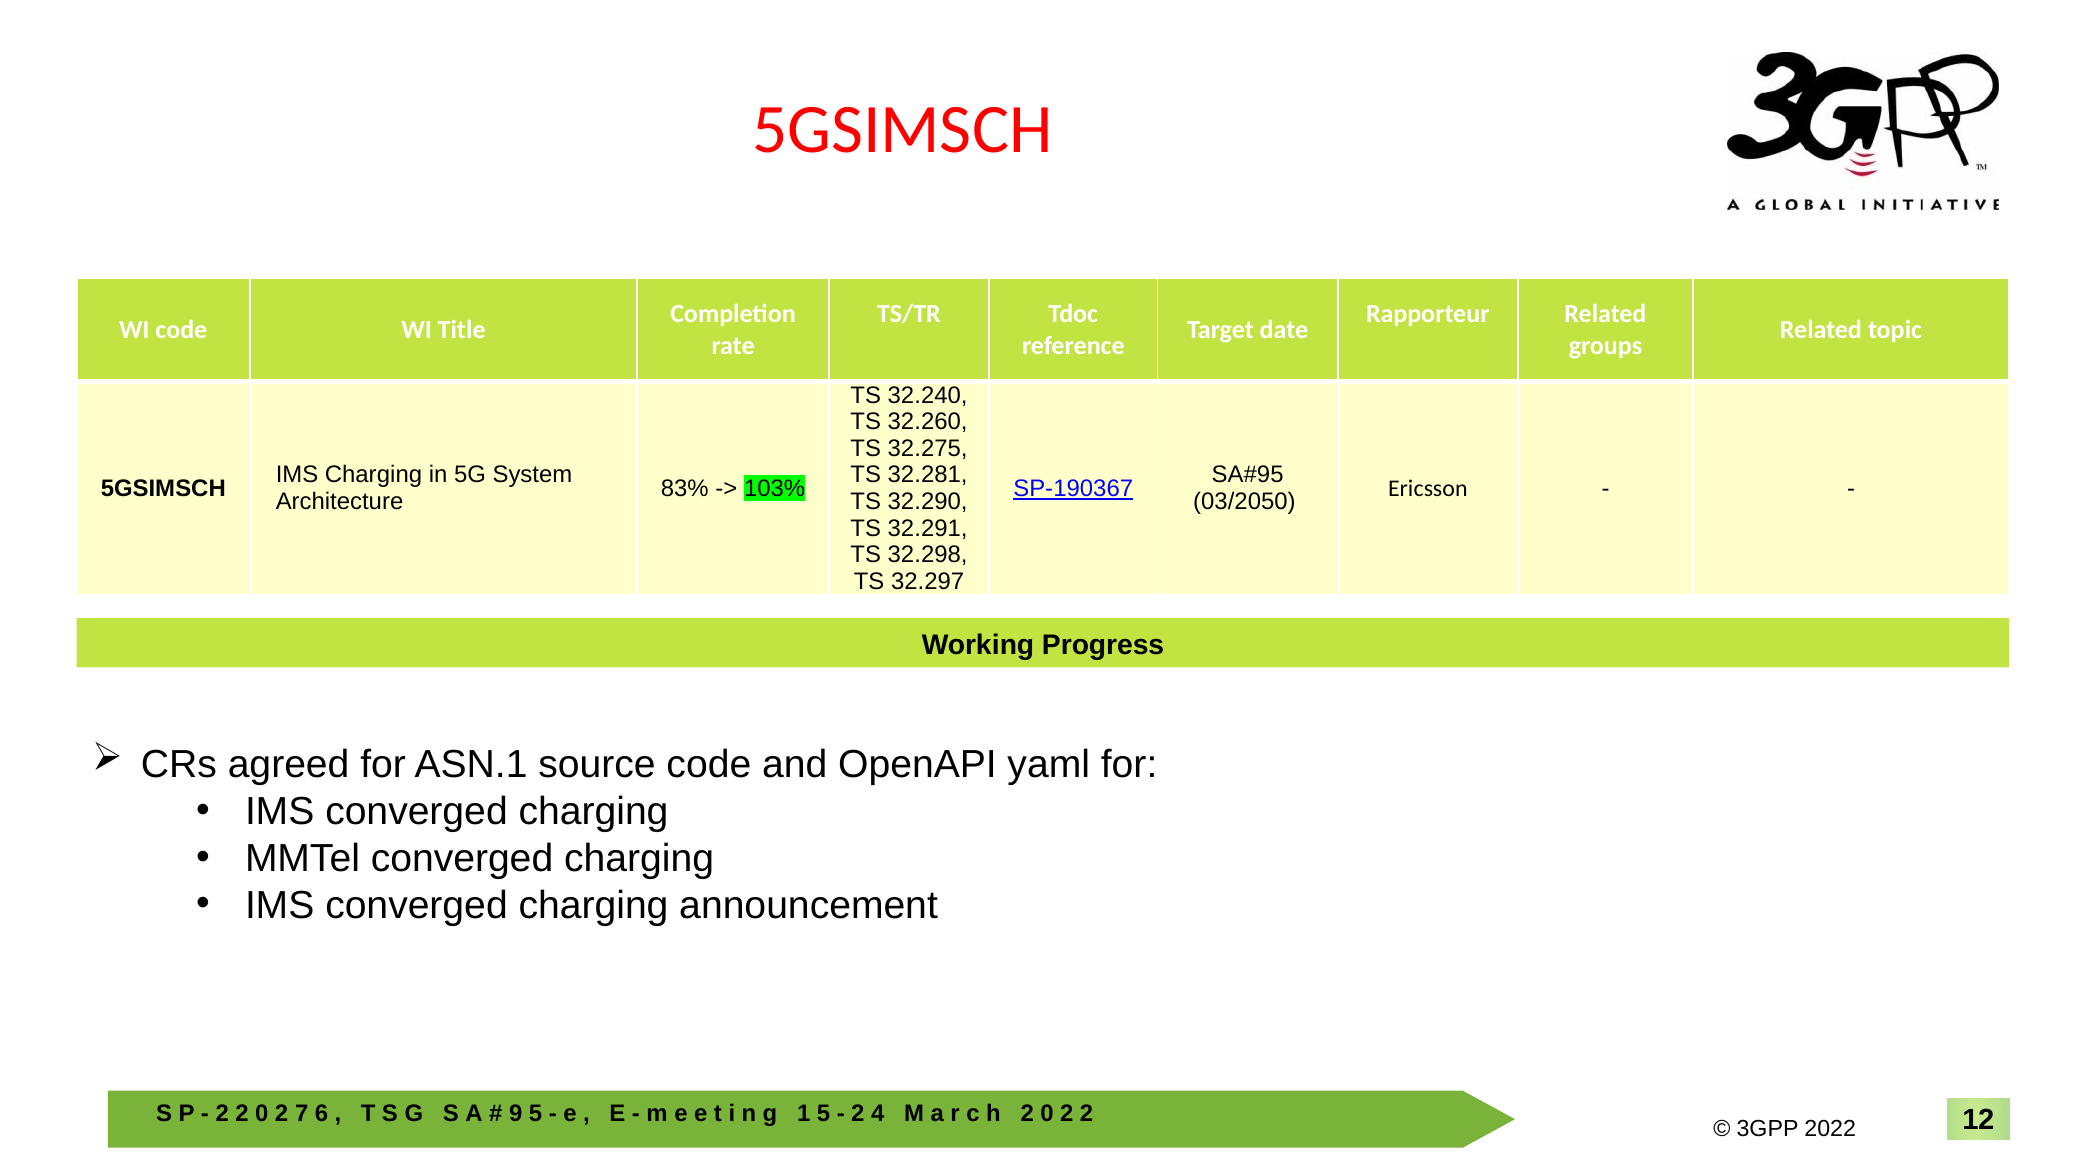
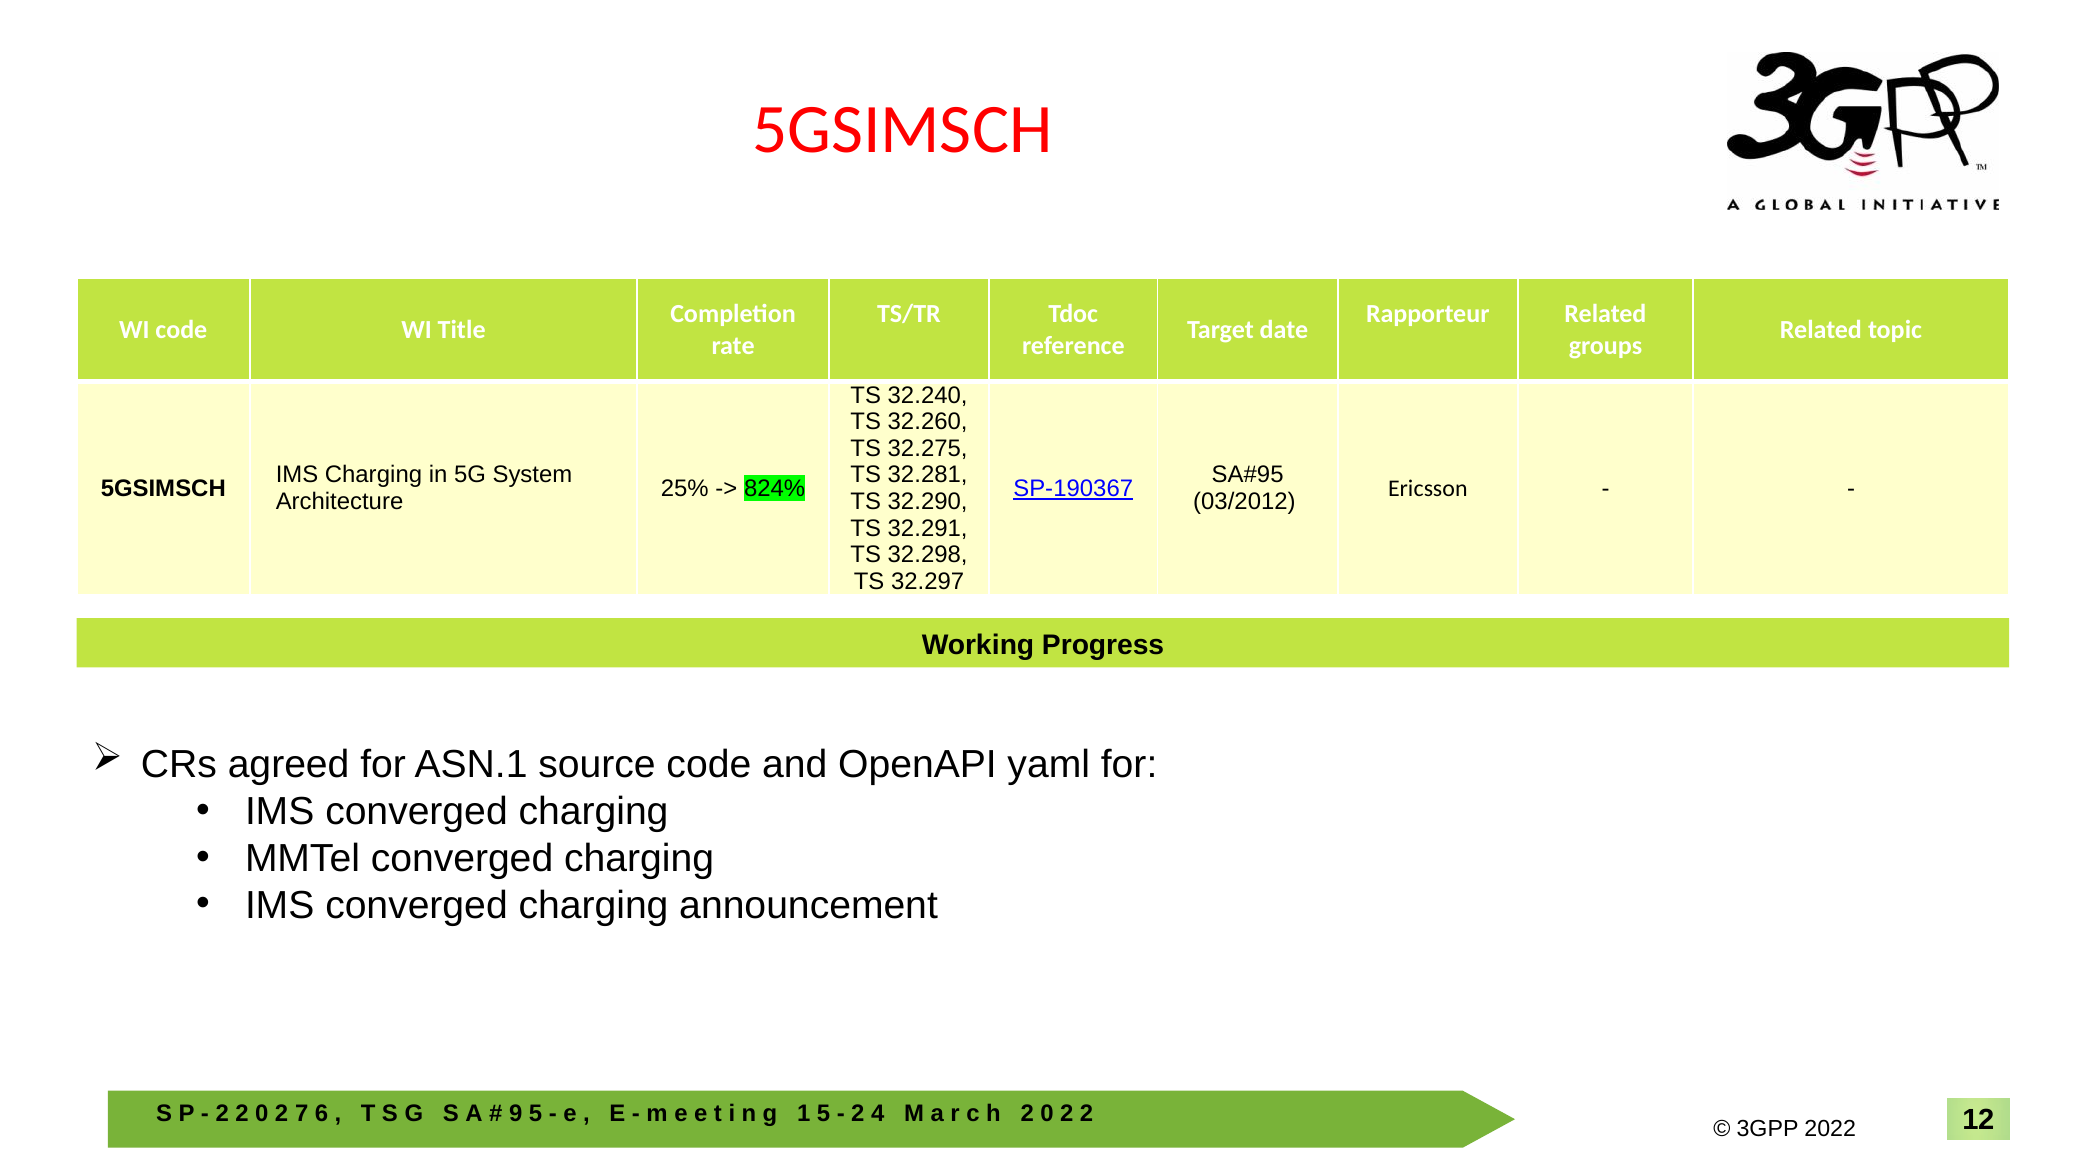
83%: 83% -> 25% (685, 489)
103%: 103% -> 824% (775, 489)
03/2050: 03/2050 -> 03/2012 (1244, 502)
